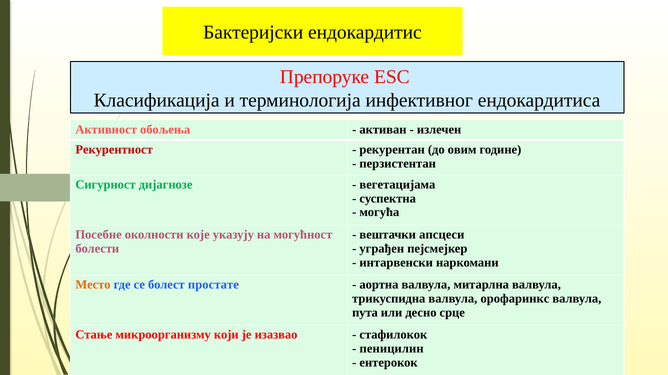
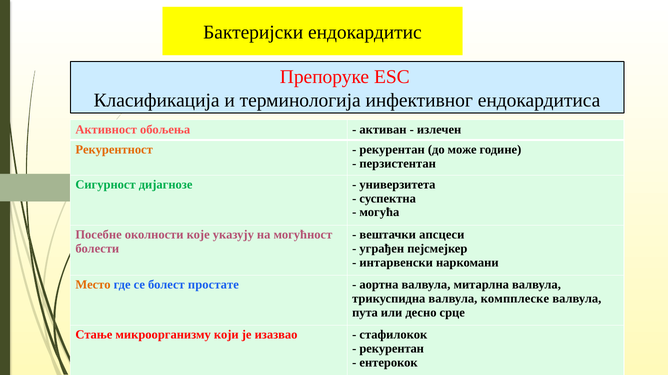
Рекурентност colour: red -> orange (114, 150)
овим: овим -> може (462, 150)
вегетацијама: вегетацијама -> универзитета (397, 185)
орофаринкс: орофаринкс -> компплеске (515, 299)
пеницилин: пеницилин -> рекурентан (392, 349)
